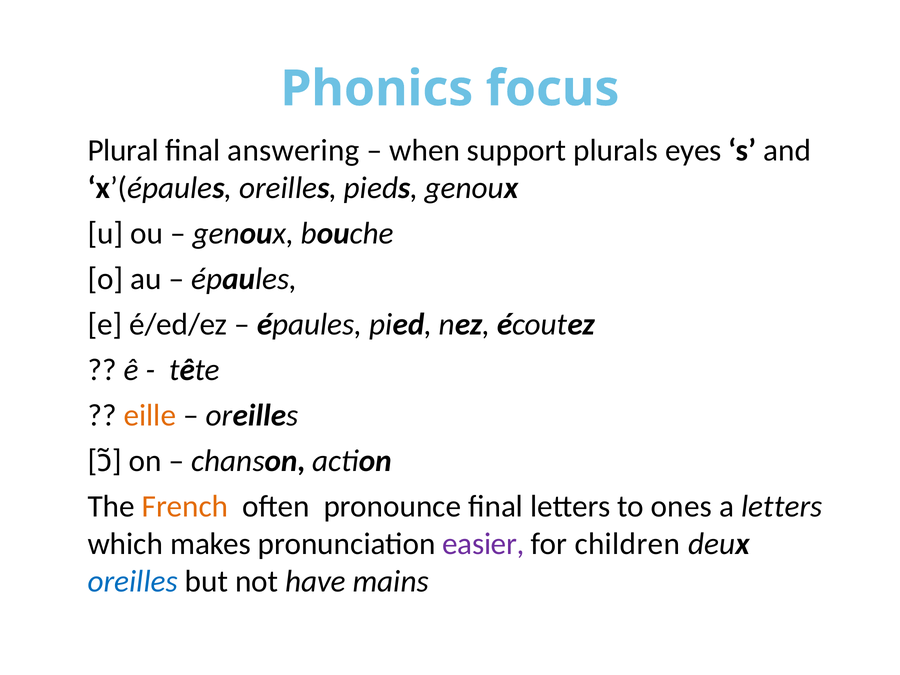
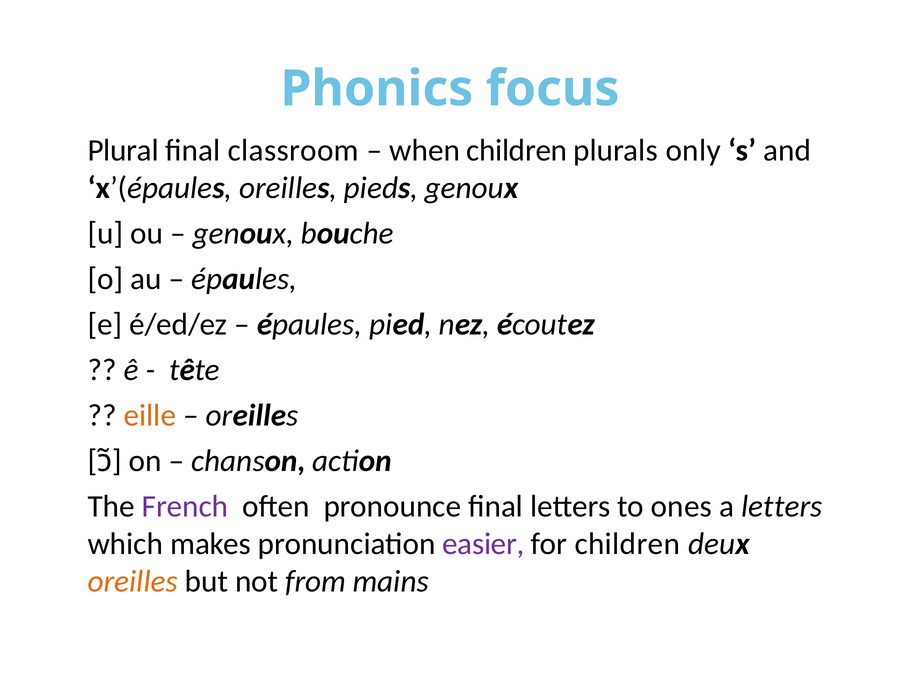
answering: answering -> classroom (293, 150)
when support: support -> children (517, 150)
eyes: eyes -> only (693, 150)
French colour: orange -> purple (185, 506)
oreilles colour: blue -> orange (133, 581)
have: have -> from (316, 581)
